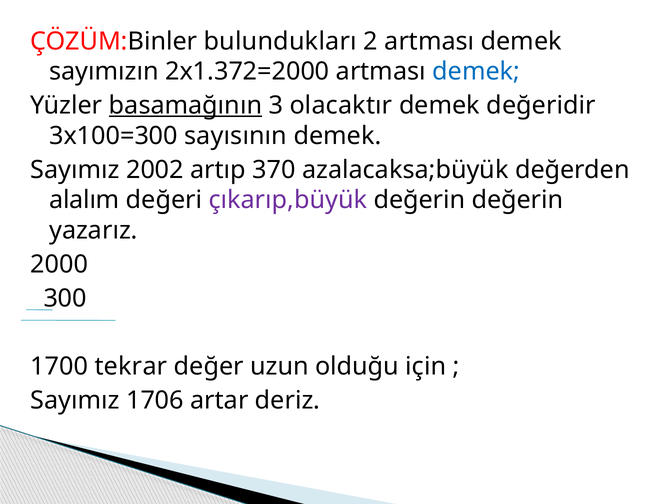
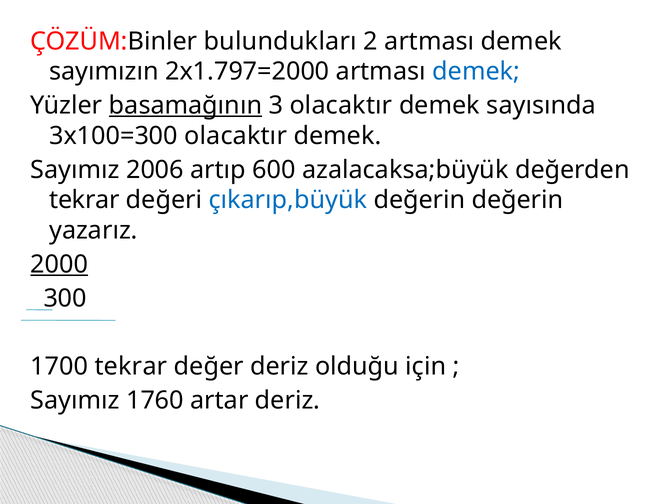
2x1.372=2000: 2x1.372=2000 -> 2x1.797=2000 (247, 71)
değeridir: değeridir -> sayısında (541, 105)
3x100=300 sayısının: sayısının -> olacaktır (236, 136)
2002: 2002 -> 2006 (155, 170)
370: 370 -> 600 (274, 170)
alalım: alalım -> tekrar (84, 200)
çıkarıp,büyük colour: purple -> blue (288, 200)
2000 underline: none -> present (59, 264)
değer uzun: uzun -> deriz (279, 366)
1706: 1706 -> 1760 (155, 400)
